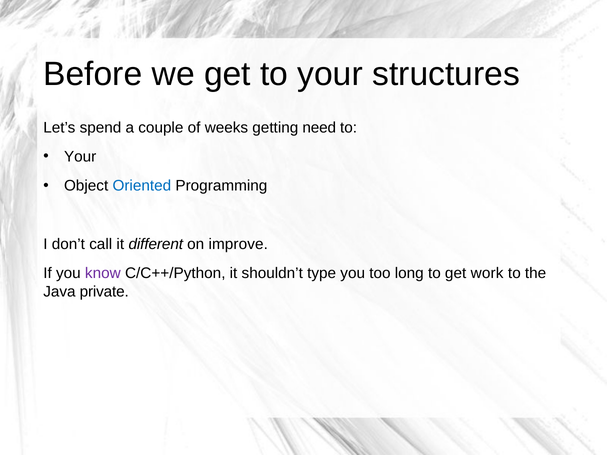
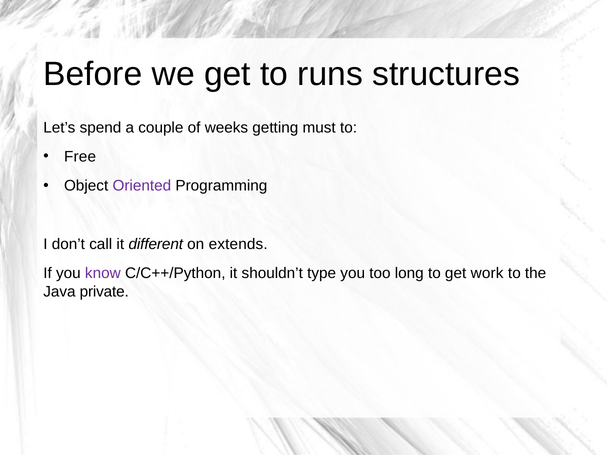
to your: your -> runs (330, 74)
need: need -> must (319, 128)
Your: Your -> Free (80, 157)
Oriented colour: blue -> purple (142, 186)
improve: improve -> extends (238, 244)
